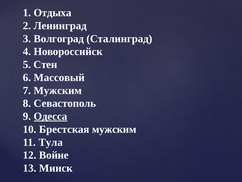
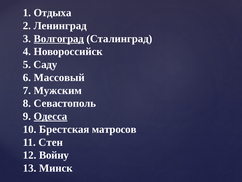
Волгоград underline: none -> present (59, 39)
Стен: Стен -> Саду (45, 64)
Брестская мужским: мужским -> матросов (114, 129)
Тула: Тула -> Стен (51, 142)
Войне: Войне -> Войну (54, 155)
